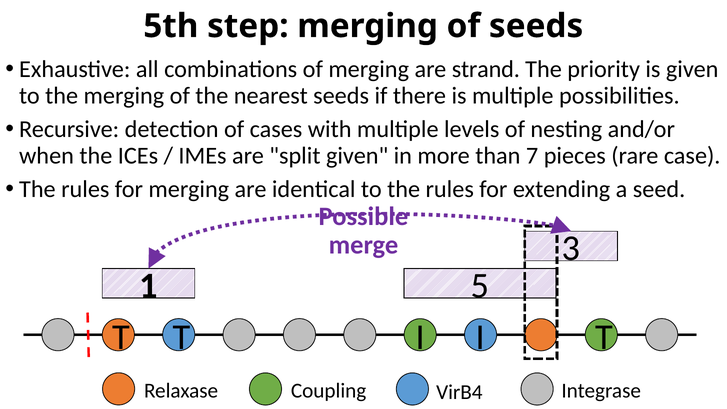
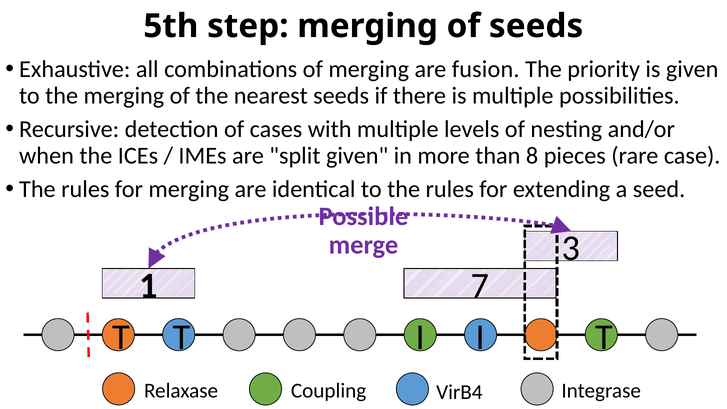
strand: strand -> fusion (486, 69)
7: 7 -> 8 (532, 155)
5: 5 -> 7 (480, 286)
